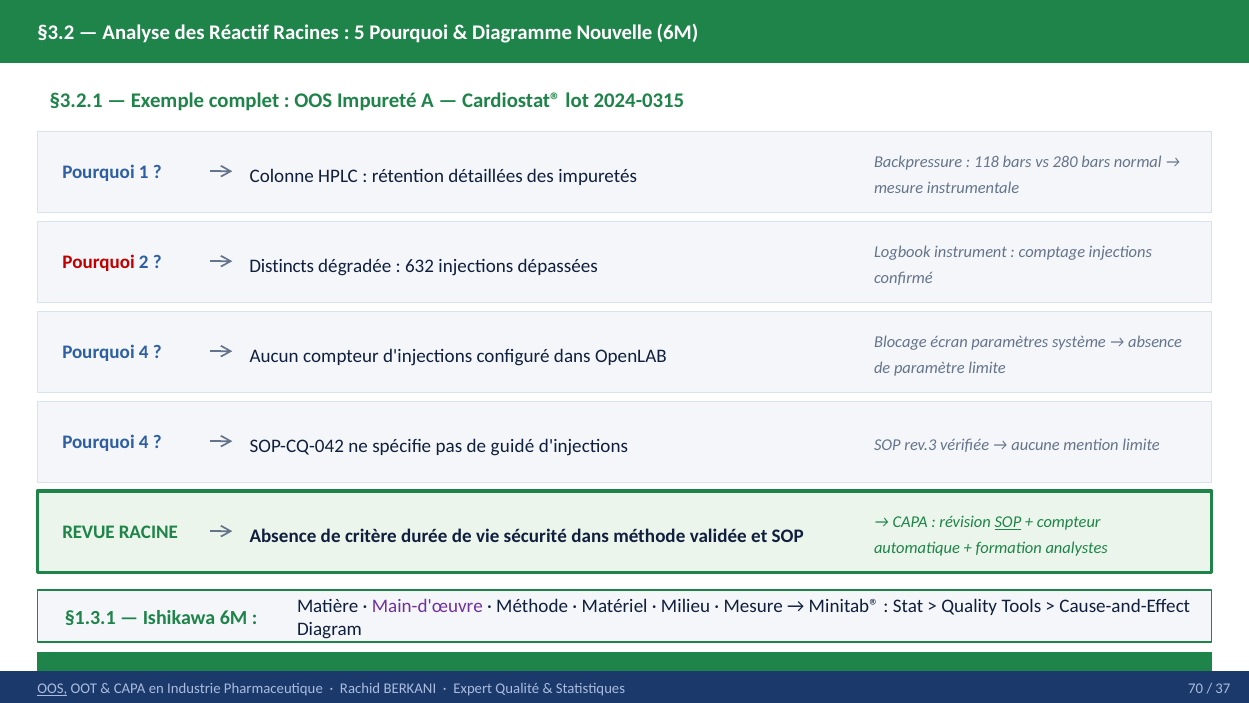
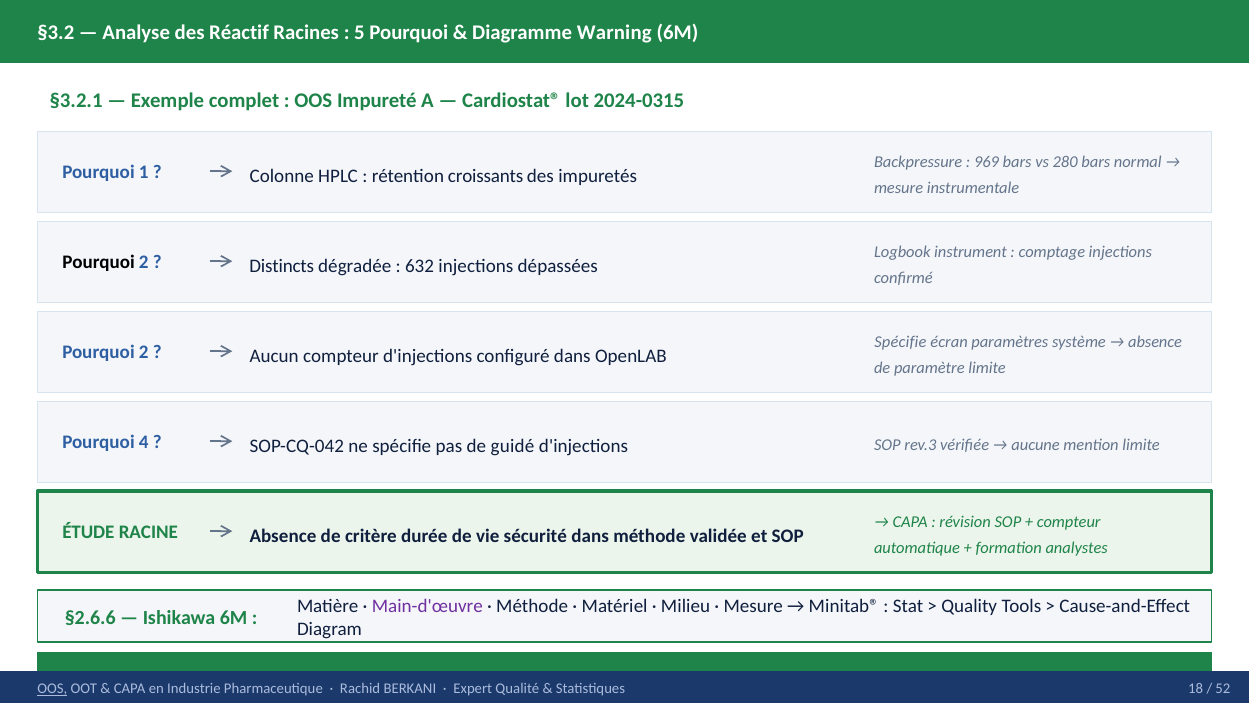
Nouvelle: Nouvelle -> Warning (614, 33)
118: 118 -> 969 (987, 162)
détaillées: détaillées -> croissants (486, 176)
Pourquoi colour: red -> black (98, 262)
Blocage: Blocage -> Spécifie (900, 342)
4: 4 -> 2 (144, 352)
SOP underline: present -> none (1008, 522)
REVUE: REVUE -> ÉTUDE (88, 532)
§1.3.1: §1.3.1 -> §2.6.6 (90, 617)
70: 70 -> 18 (1196, 688)
37: 37 -> 52 (1223, 688)
